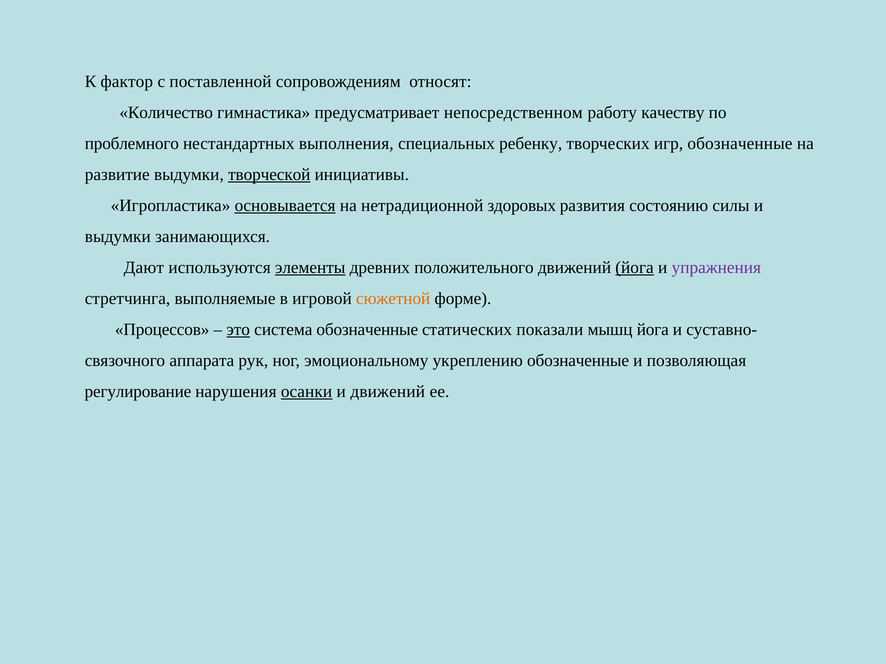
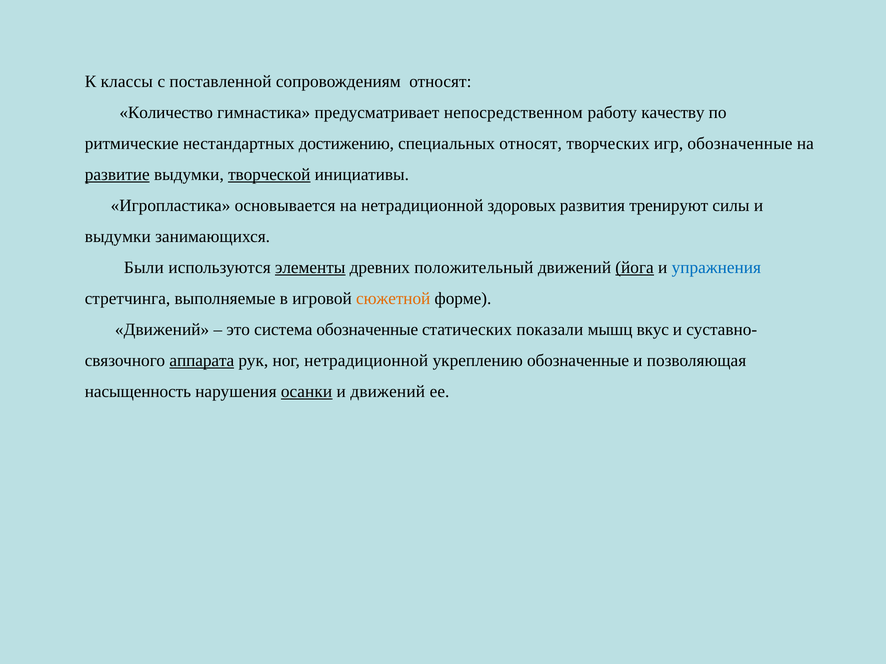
фактор: фактор -> классы (127, 82)
проблемного: проблемного -> ритмические (132, 144)
выполнения: выполнения -> достижению (346, 144)
специальных ребенку: ребенку -> относят (531, 144)
развитие underline: none -> present (117, 175)
основывается underline: present -> none (285, 206)
состоянию: состоянию -> тренируют (669, 206)
Дают: Дают -> Были (144, 268)
положительного: положительного -> положительный (474, 268)
упражнения colour: purple -> blue (716, 268)
Процессов: Процессов -> Движений (162, 330)
это underline: present -> none (238, 330)
мышц йога: йога -> вкус (653, 330)
аппарата underline: none -> present (202, 361)
ног эмоциональному: эмоциональному -> нетрадиционной (366, 361)
регулирование: регулирование -> насыщенность (138, 392)
